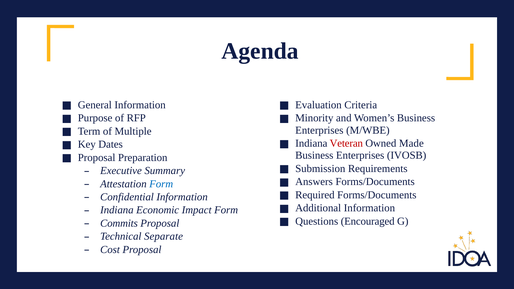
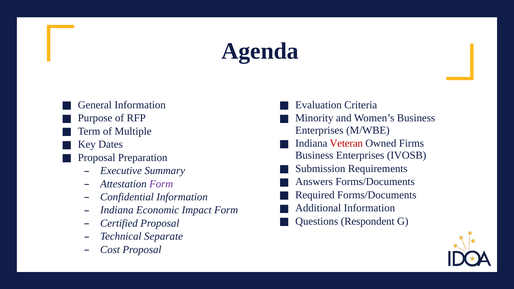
Made: Made -> Firms (411, 143)
Form colour: blue -> purple (161, 184)
Encouraged: Encouraged -> Respondent (368, 221)
Commits: Commits -> Certified (119, 223)
